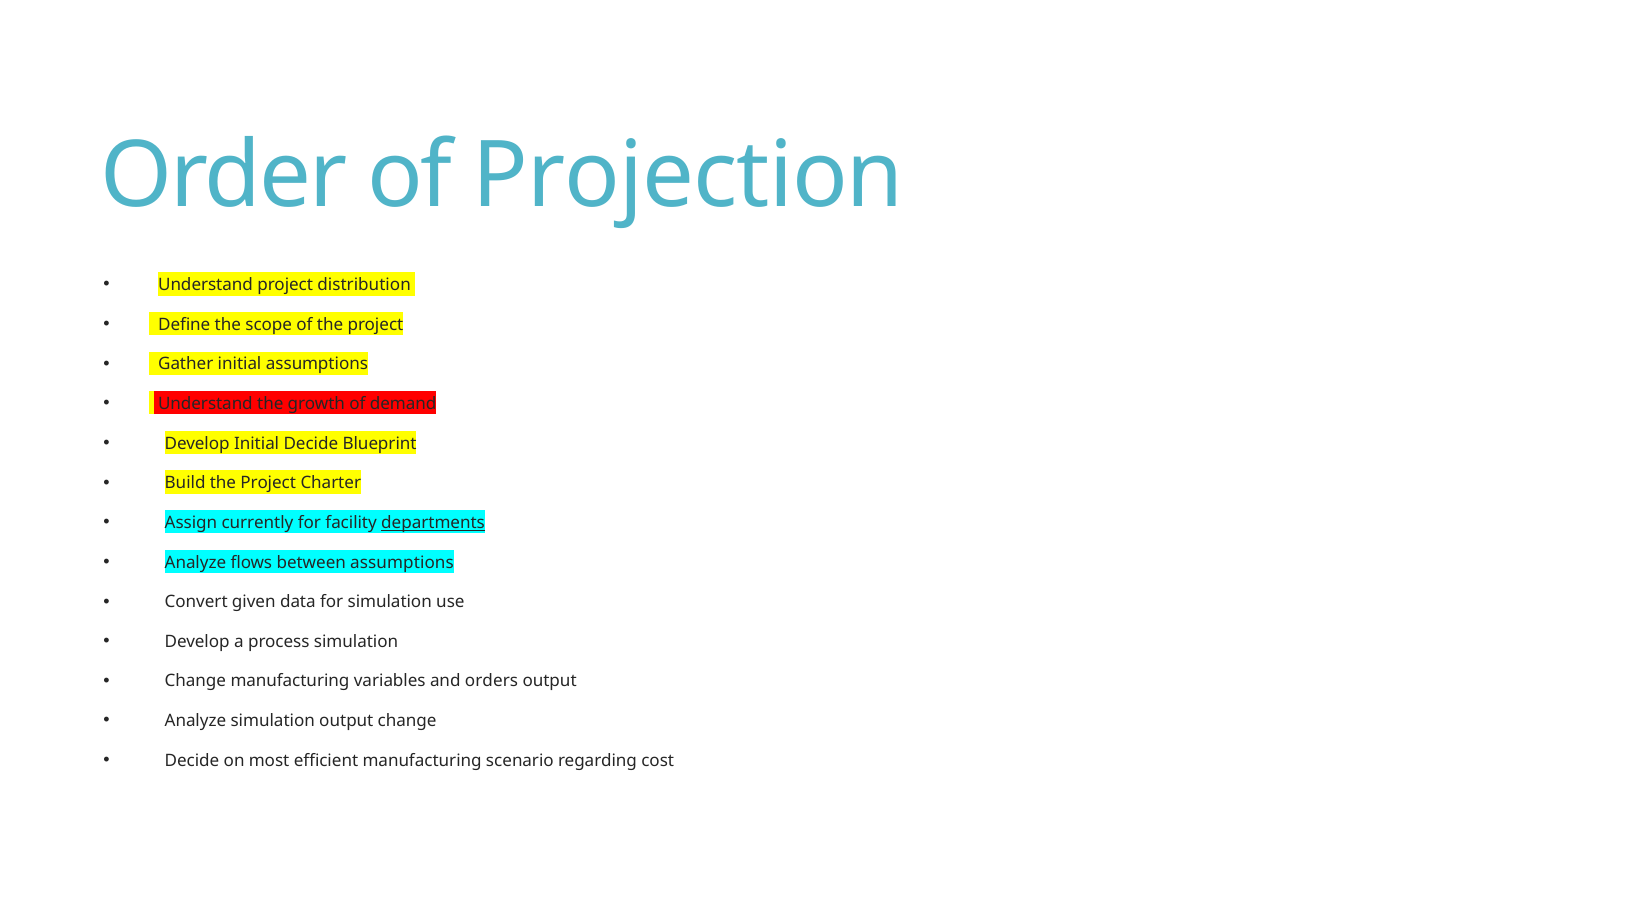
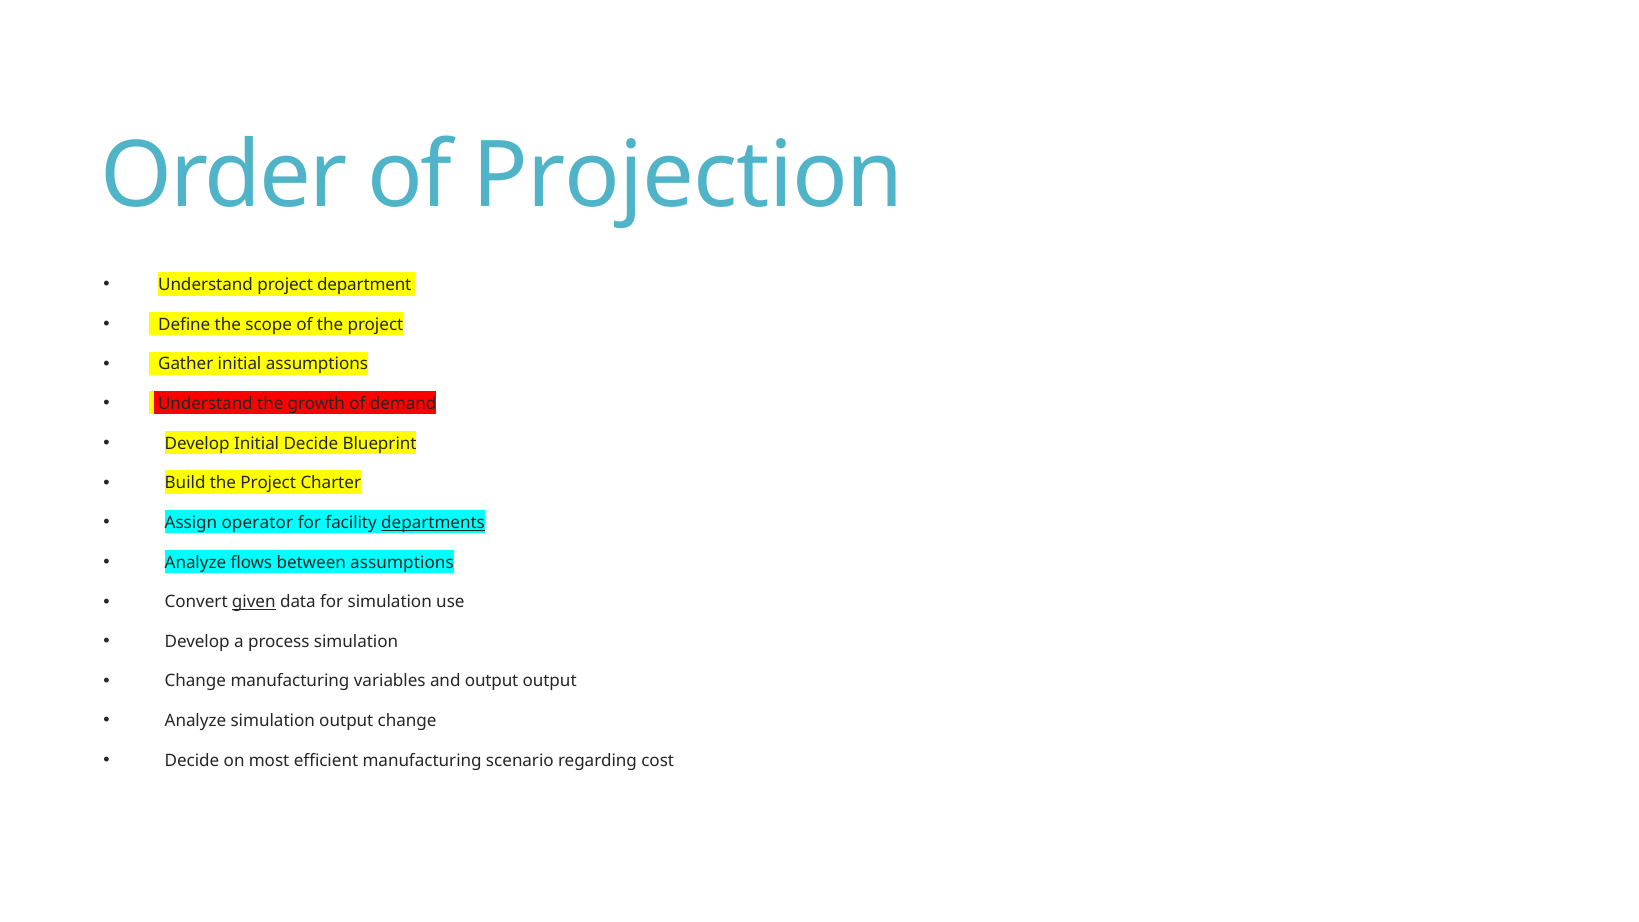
distribution: distribution -> department (364, 285)
currently: currently -> operator (257, 523)
given underline: none -> present (254, 602)
and orders: orders -> output (492, 681)
